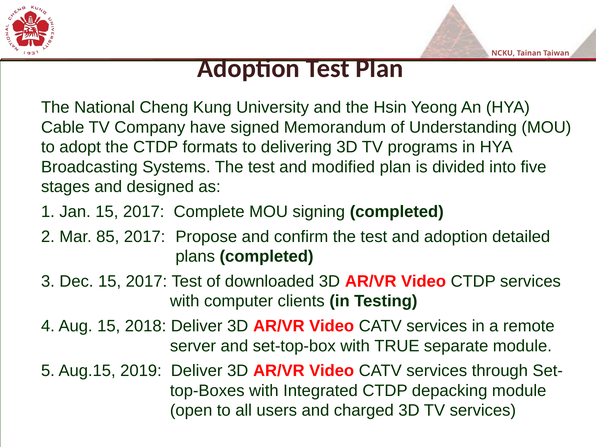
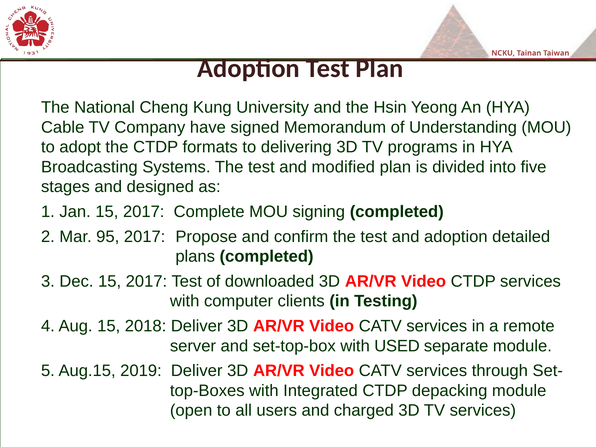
85: 85 -> 95 (108, 237)
TRUE: TRUE -> USED (397, 346)
